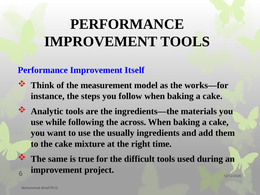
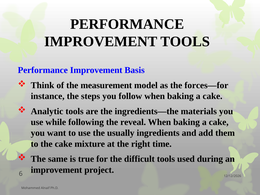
Itself: Itself -> Basis (135, 70)
works—for: works—for -> forces—for (206, 85)
across: across -> reveal (133, 122)
